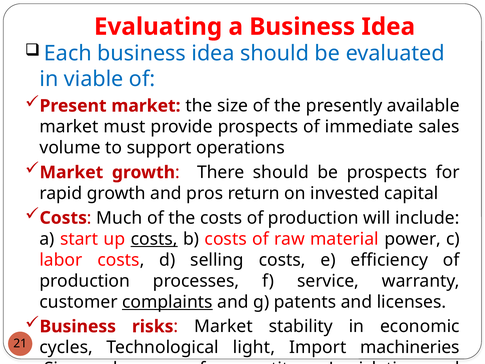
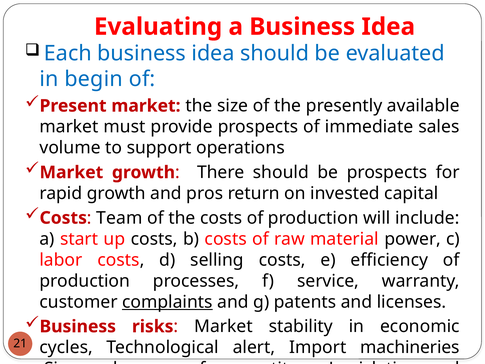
viable: viable -> begin (94, 79)
Much: Much -> Team (119, 218)
costs underline: present -> none (154, 239)
light: light -> alert (254, 347)
